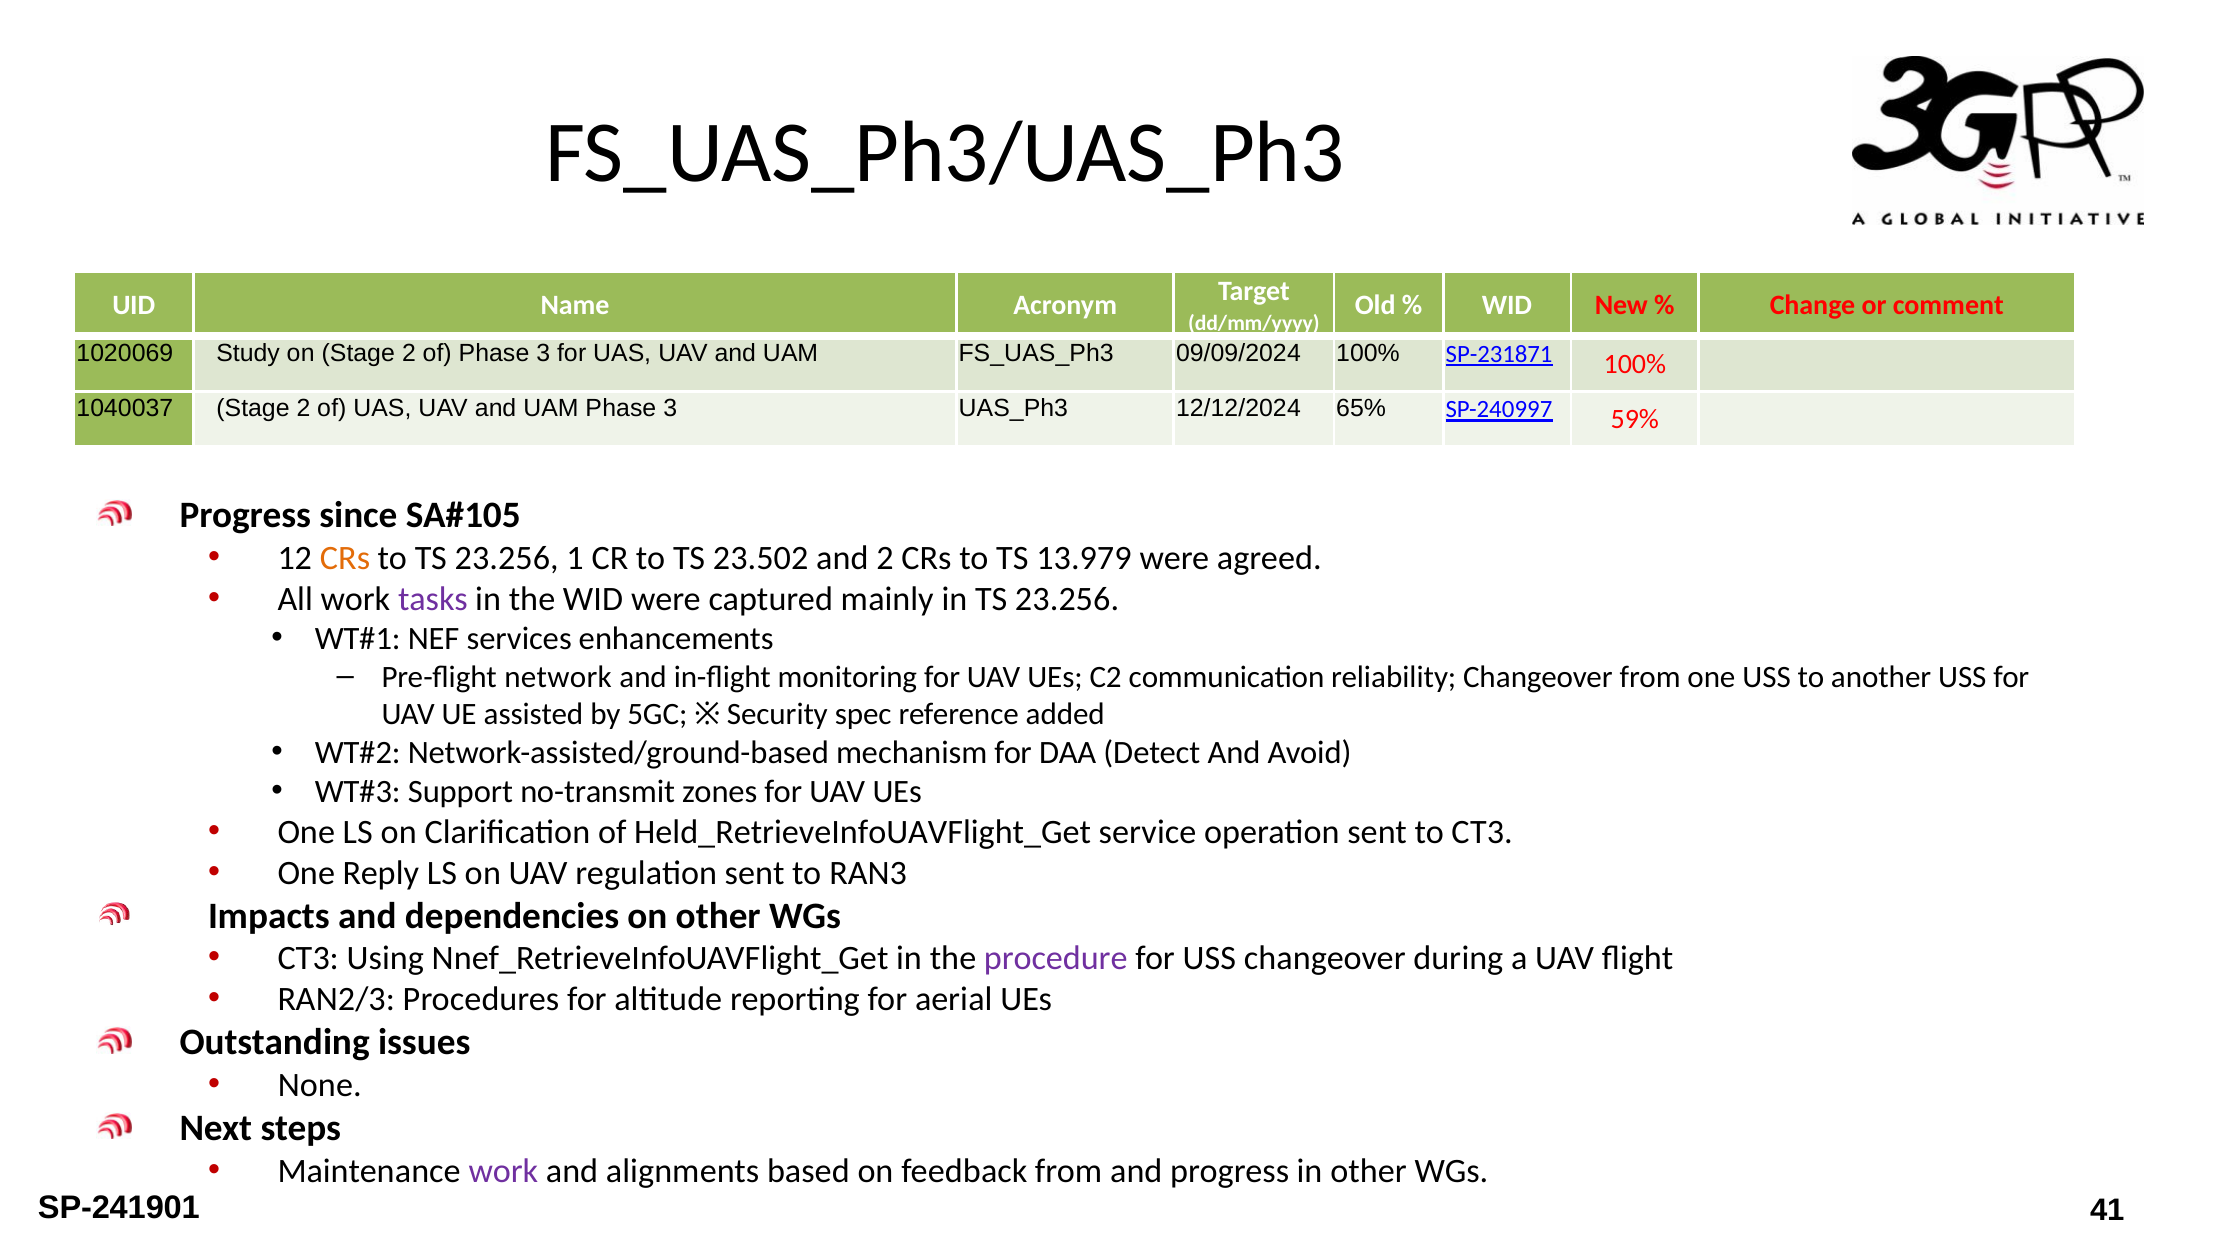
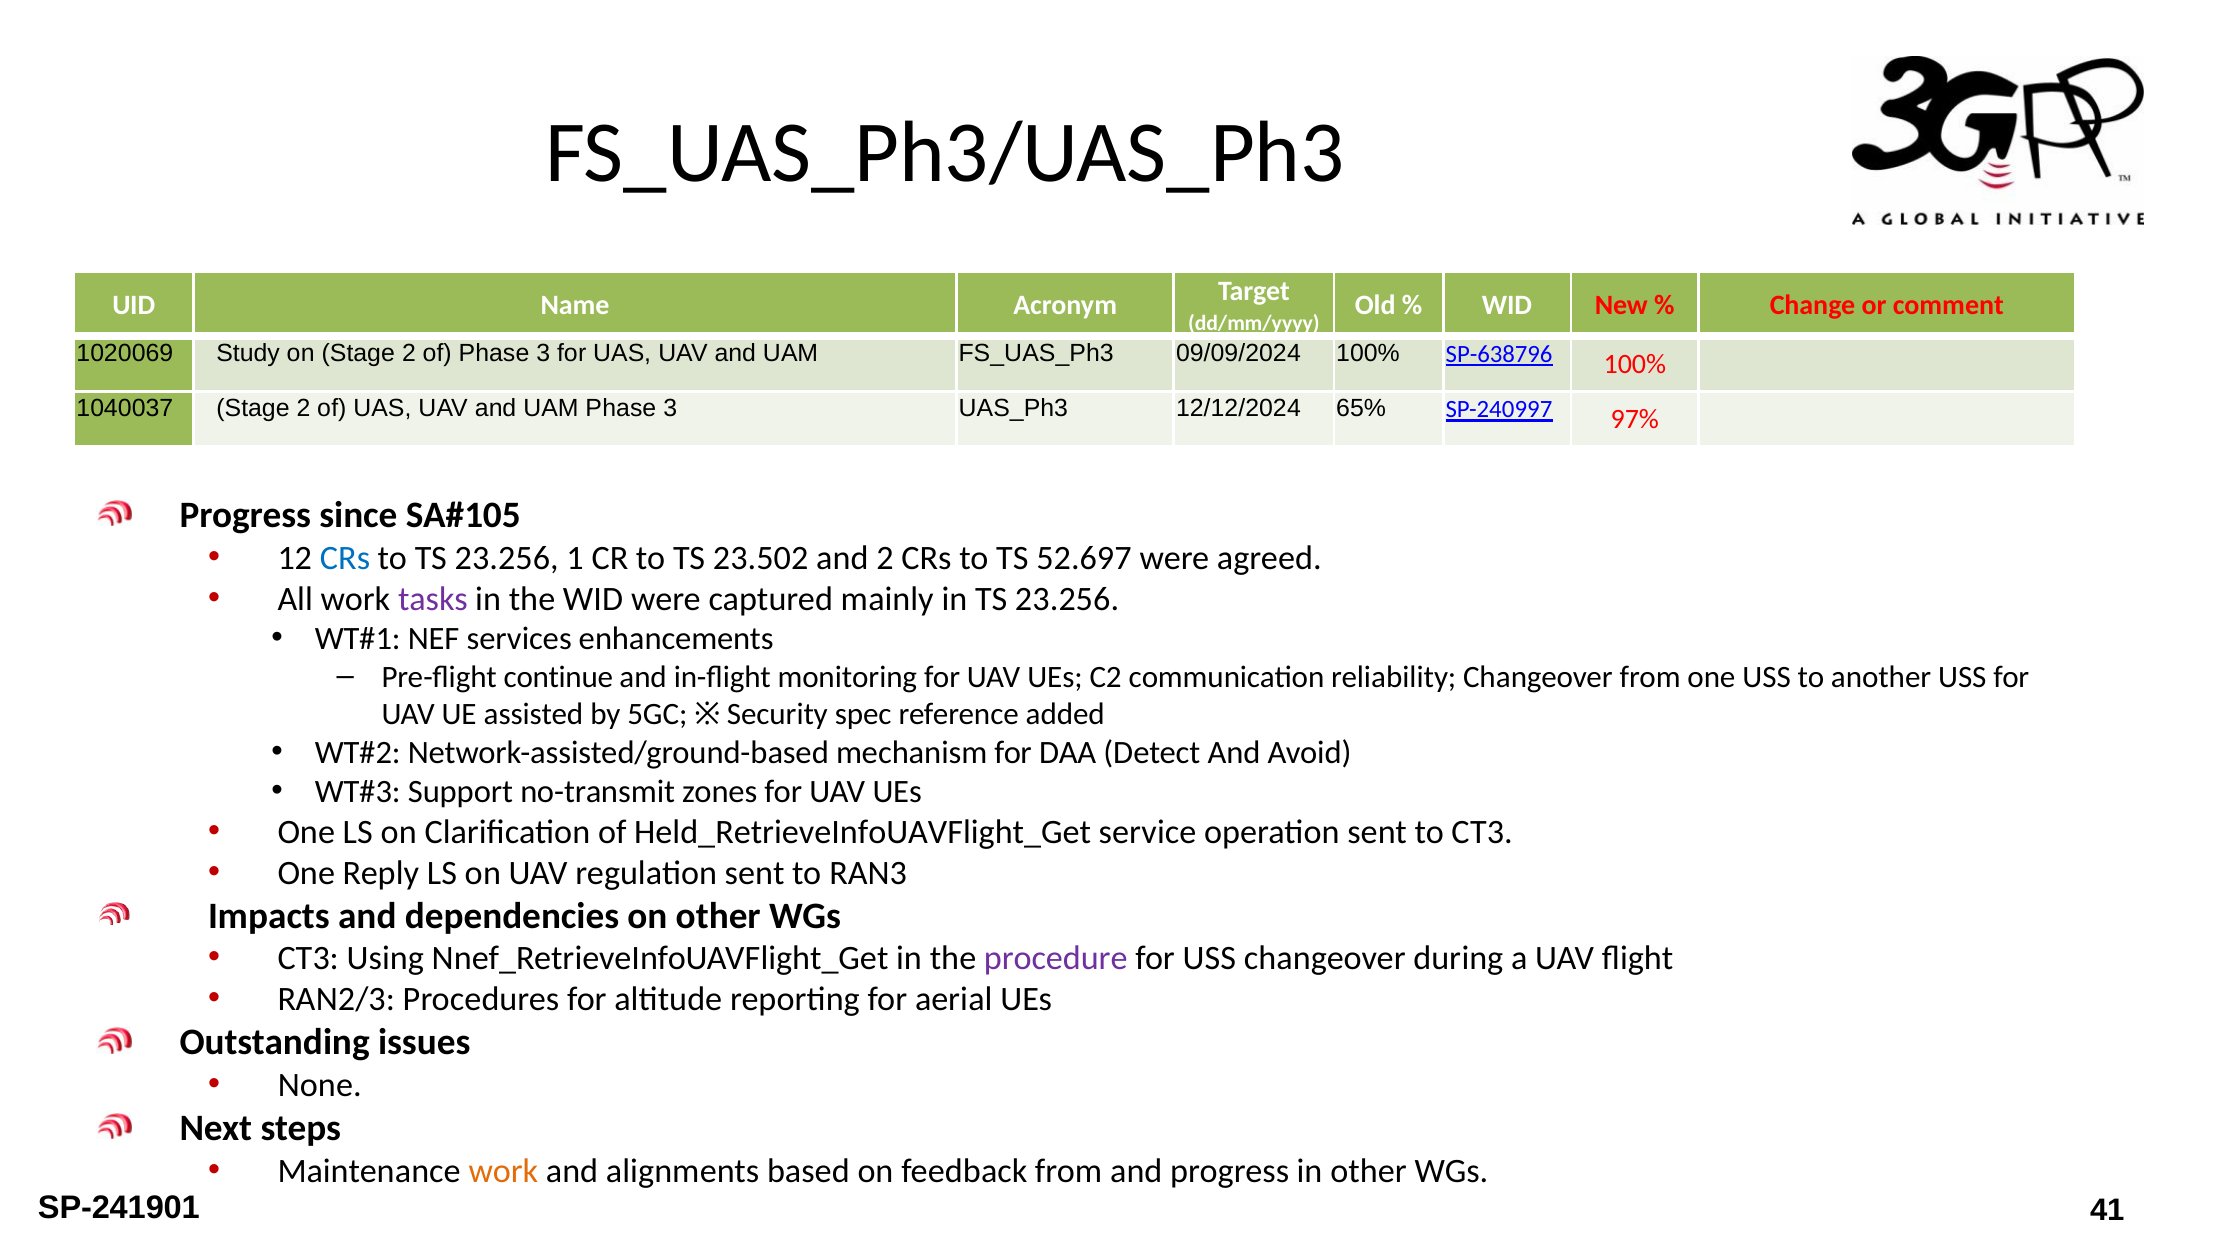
SP-231871: SP-231871 -> SP-638796 (1499, 354)
59%: 59% -> 97% (1635, 419)
CRs colour: orange -> blue (345, 558)
13.979: 13.979 -> 52.697 (1084, 558)
network: network -> continue (558, 677)
work colour: purple -> orange (503, 1171)
